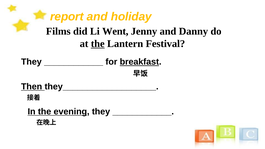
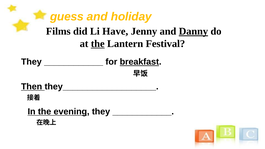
report: report -> guess (67, 17)
Went: Went -> Have (115, 31)
Danny underline: none -> present (193, 31)
